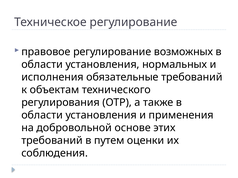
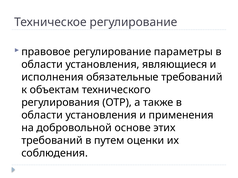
возможных: возможных -> параметры (183, 52)
нормальных: нормальных -> являющиеся (175, 65)
